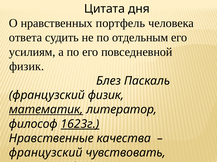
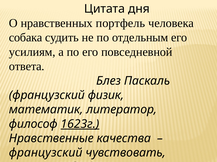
ответа: ответа -> собака (26, 38)
физик: физик -> ответа (27, 67)
математик underline: present -> none (46, 110)
